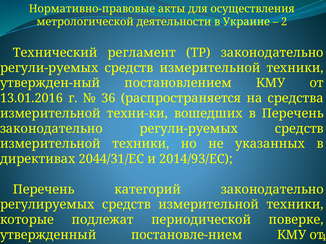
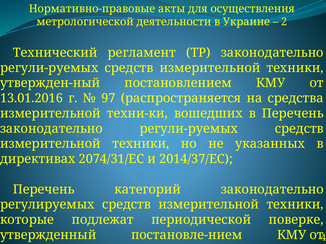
36: 36 -> 97 (108, 98)
2044/31/ЕС: 2044/31/ЕС -> 2074/31/ЕС (111, 159)
2014/93/ЕС: 2014/93/ЕС -> 2014/37/ЕС (196, 159)
